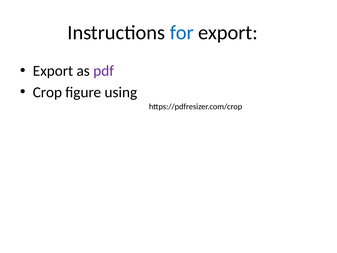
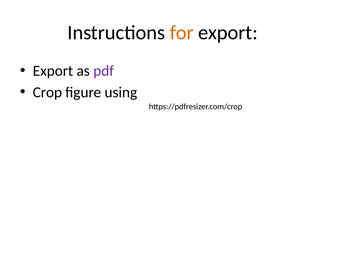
for colour: blue -> orange (182, 33)
